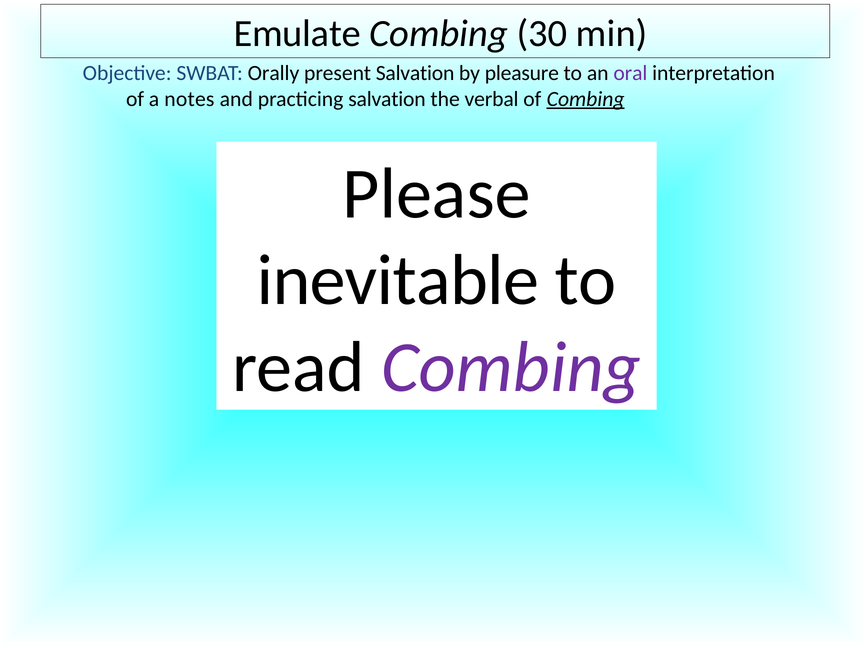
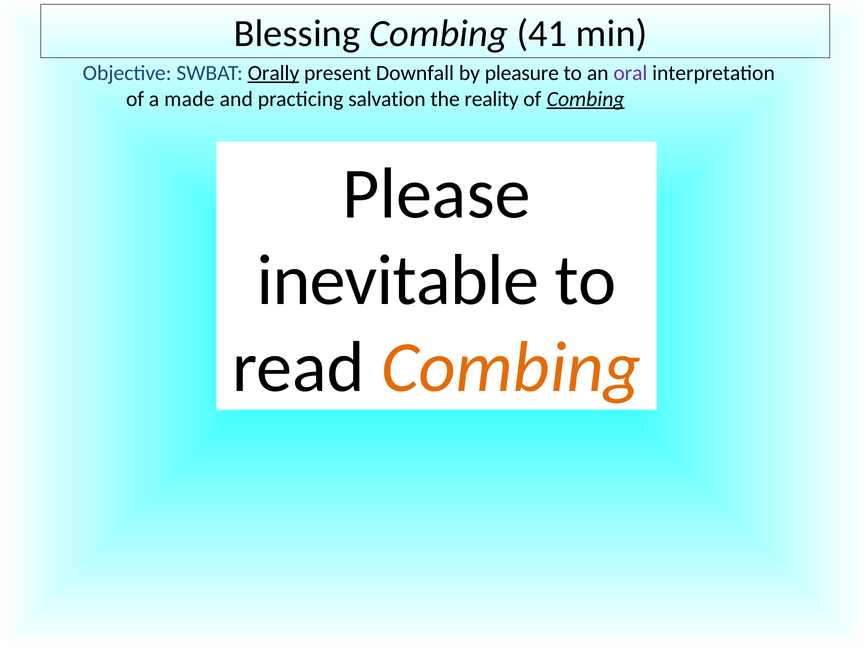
Emulate: Emulate -> Blessing (297, 34)
30: 30 -> 41 (542, 34)
Orally underline: none -> present (273, 73)
present Salvation: Salvation -> Downfall (415, 73)
notes: notes -> made (189, 99)
verbal: verbal -> reality (492, 99)
Combing colour: purple -> orange (511, 367)
